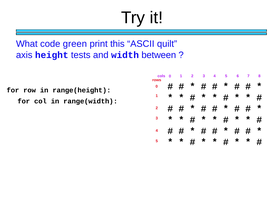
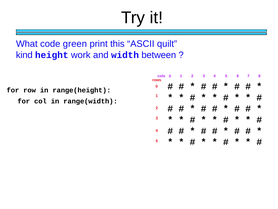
axis: axis -> kind (24, 55)
tests: tests -> work (81, 55)
